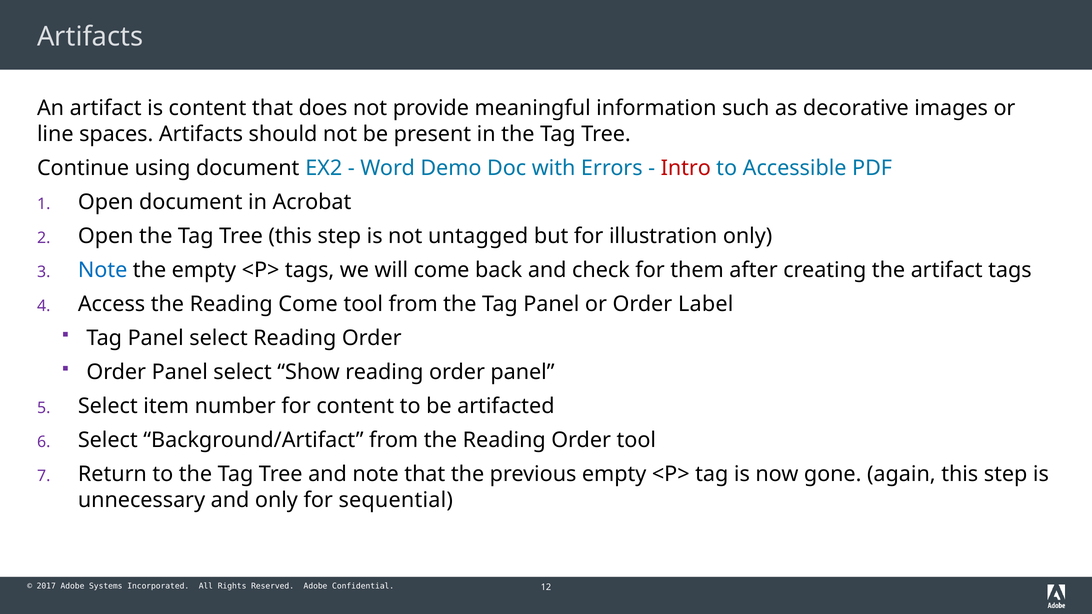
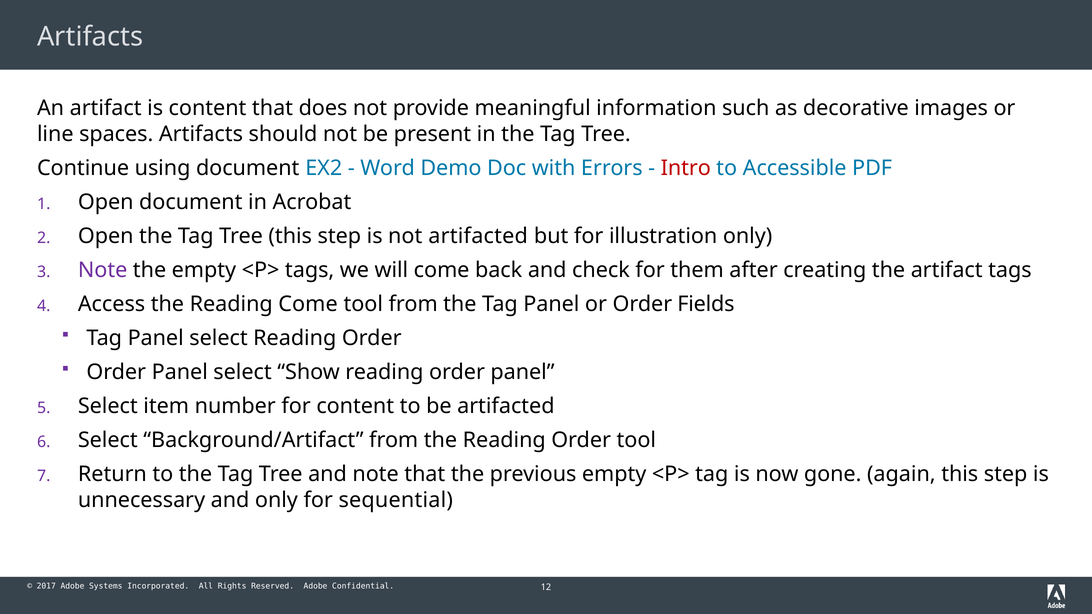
not untagged: untagged -> artifacted (478, 236)
Note colour: blue -> purple (103, 270)
Label: Label -> Fields (706, 304)
